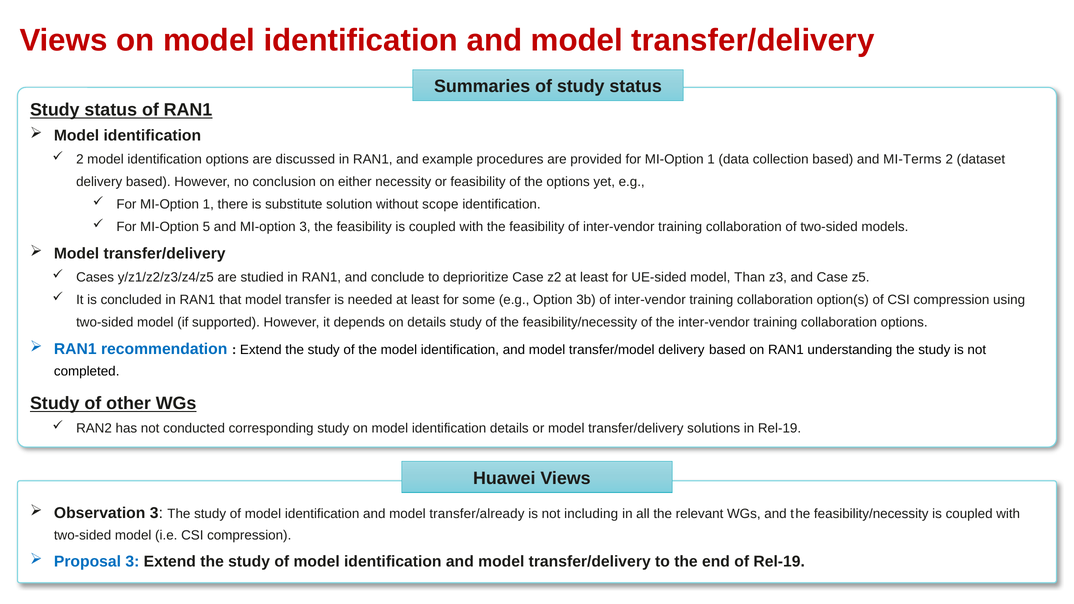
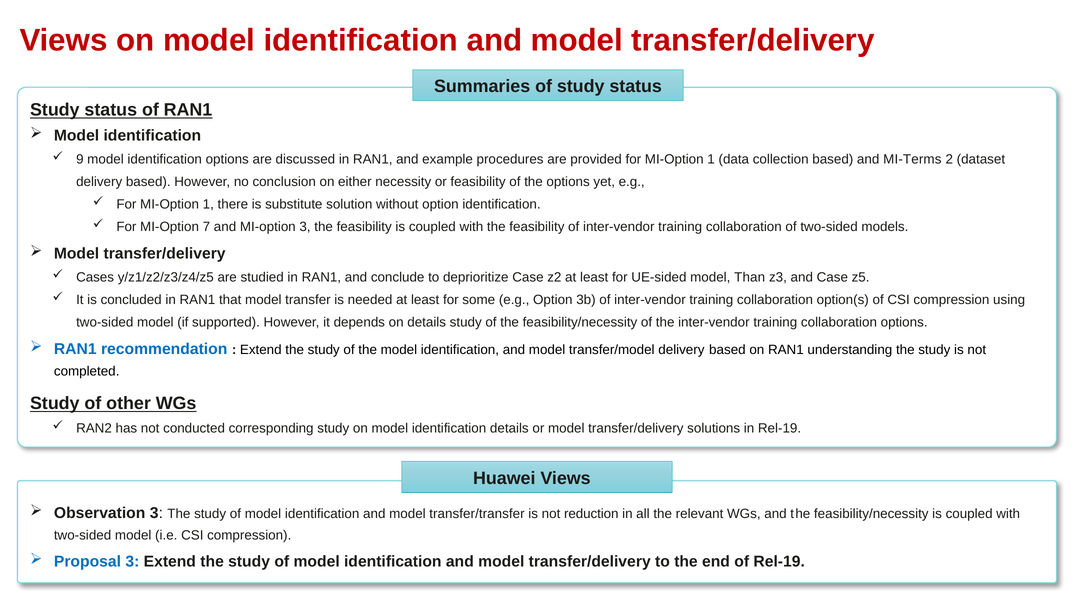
2: 2 -> 9 (80, 159)
without scope: scope -> option (440, 204)
5: 5 -> 7 (206, 227)
transfer/already: transfer/already -> transfer/transfer (477, 514)
including: including -> reduction (591, 514)
